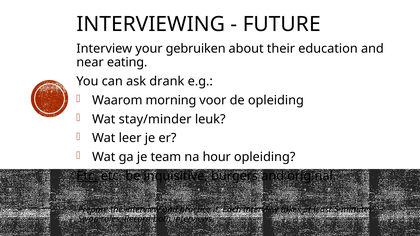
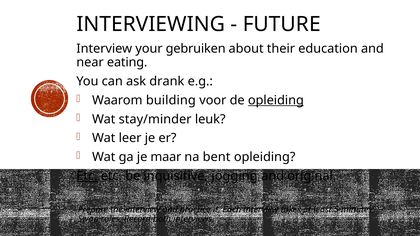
morning: morning -> building (171, 100)
opleiding underline: none -> present (276, 100)
team: team -> maar (166, 157)
hour: hour -> bent (217, 157)
burgers: burgers -> jogging (234, 176)
